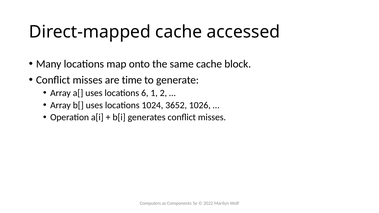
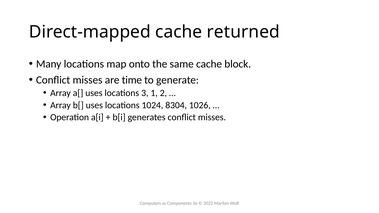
accessed: accessed -> returned (243, 32)
6: 6 -> 3 (145, 93)
3652: 3652 -> 8304 (176, 105)
